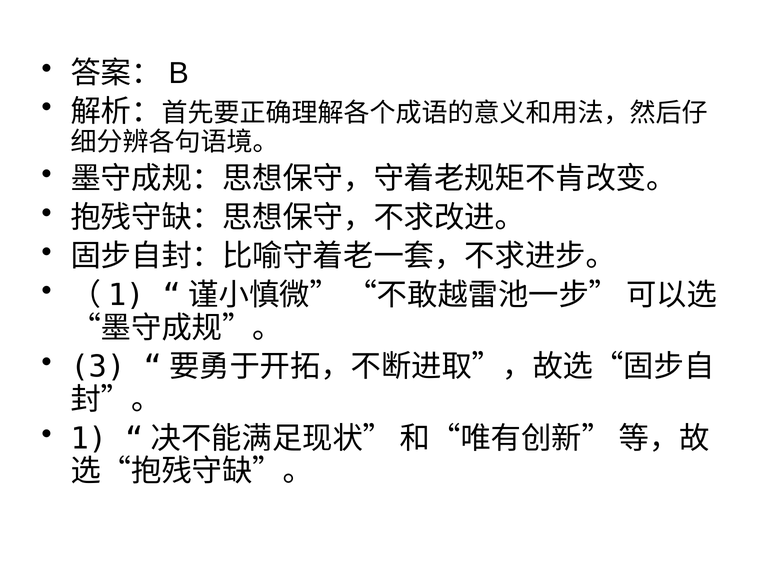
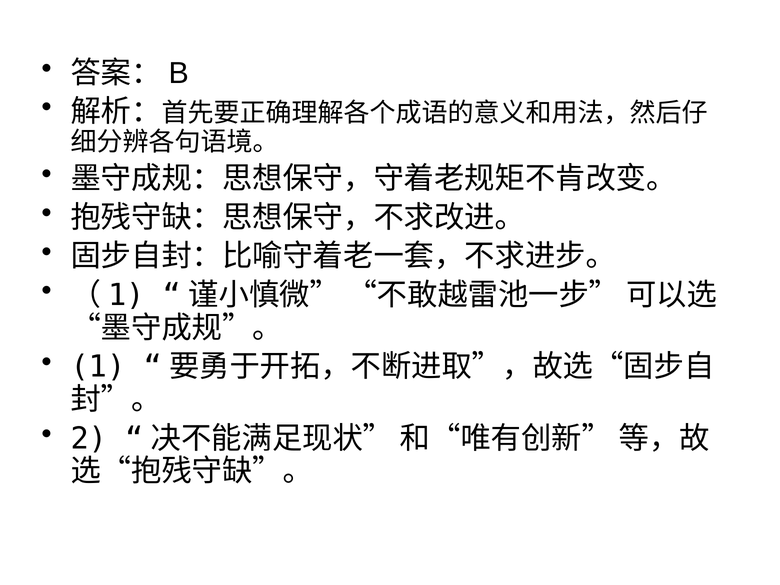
3: 3 -> 1 (98, 367)
1: 1 -> 2 (89, 439)
